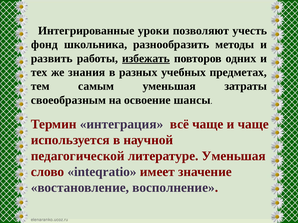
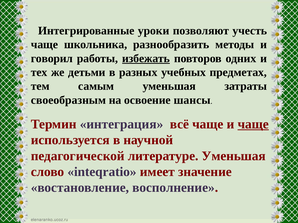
фонд: фонд -> чаще (44, 45)
развить: развить -> говорил (52, 59)
знания: знания -> детьми (87, 72)
чаще underline: none -> present (253, 124)
